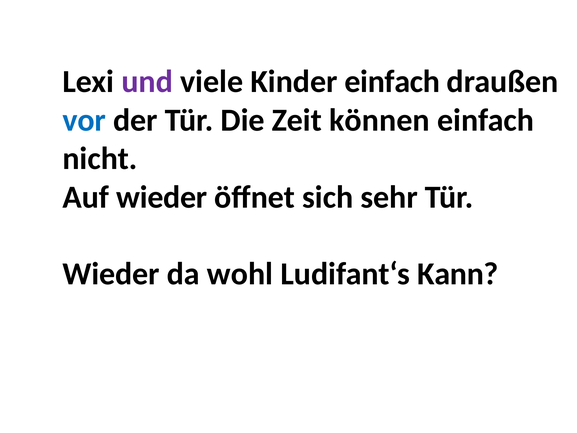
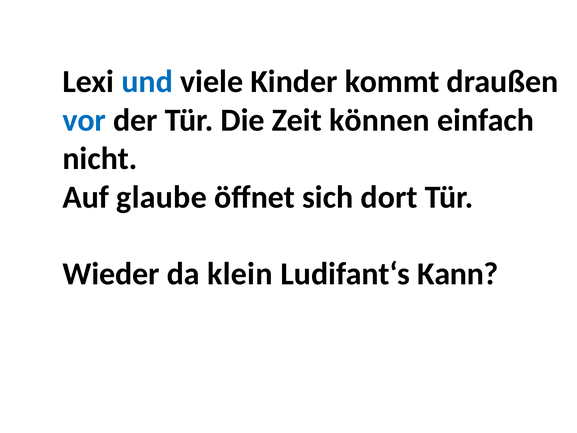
und colour: purple -> blue (147, 82)
Kinder einfach: einfach -> kommt (392, 82)
Auf wieder: wieder -> glaube (162, 197)
sehr: sehr -> dort (389, 197)
wohl: wohl -> klein (240, 274)
